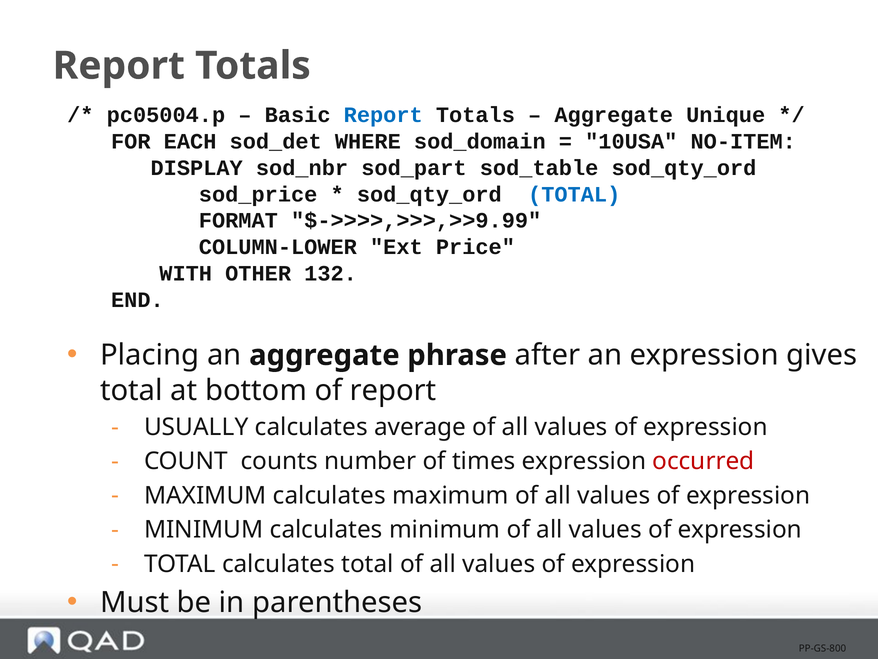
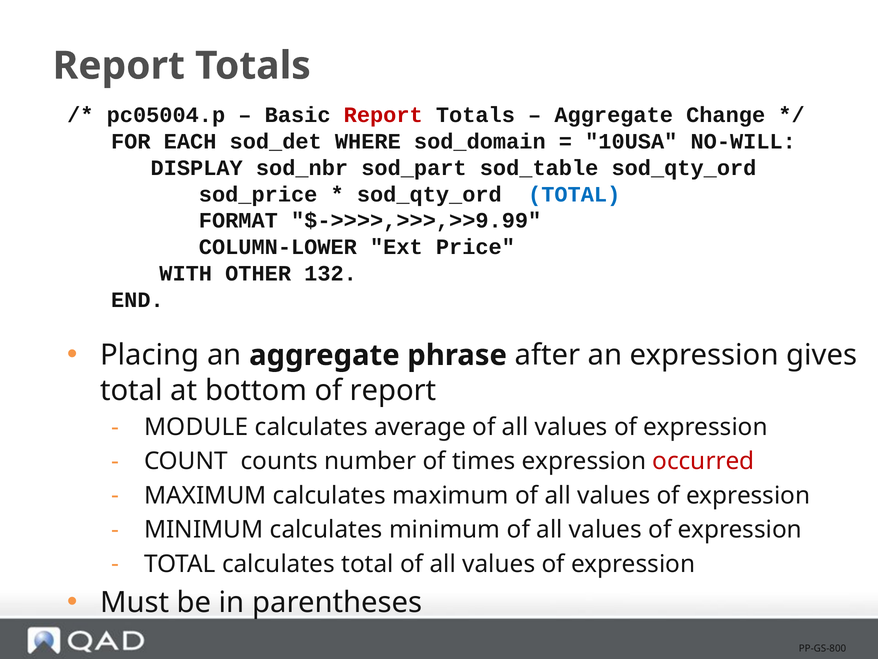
Report colour: blue -> red (383, 115)
Unique: Unique -> Change (726, 115)
NO-ITEM: NO-ITEM -> NO-WILL (743, 141)
USUALLY: USUALLY -> MODULE (196, 427)
